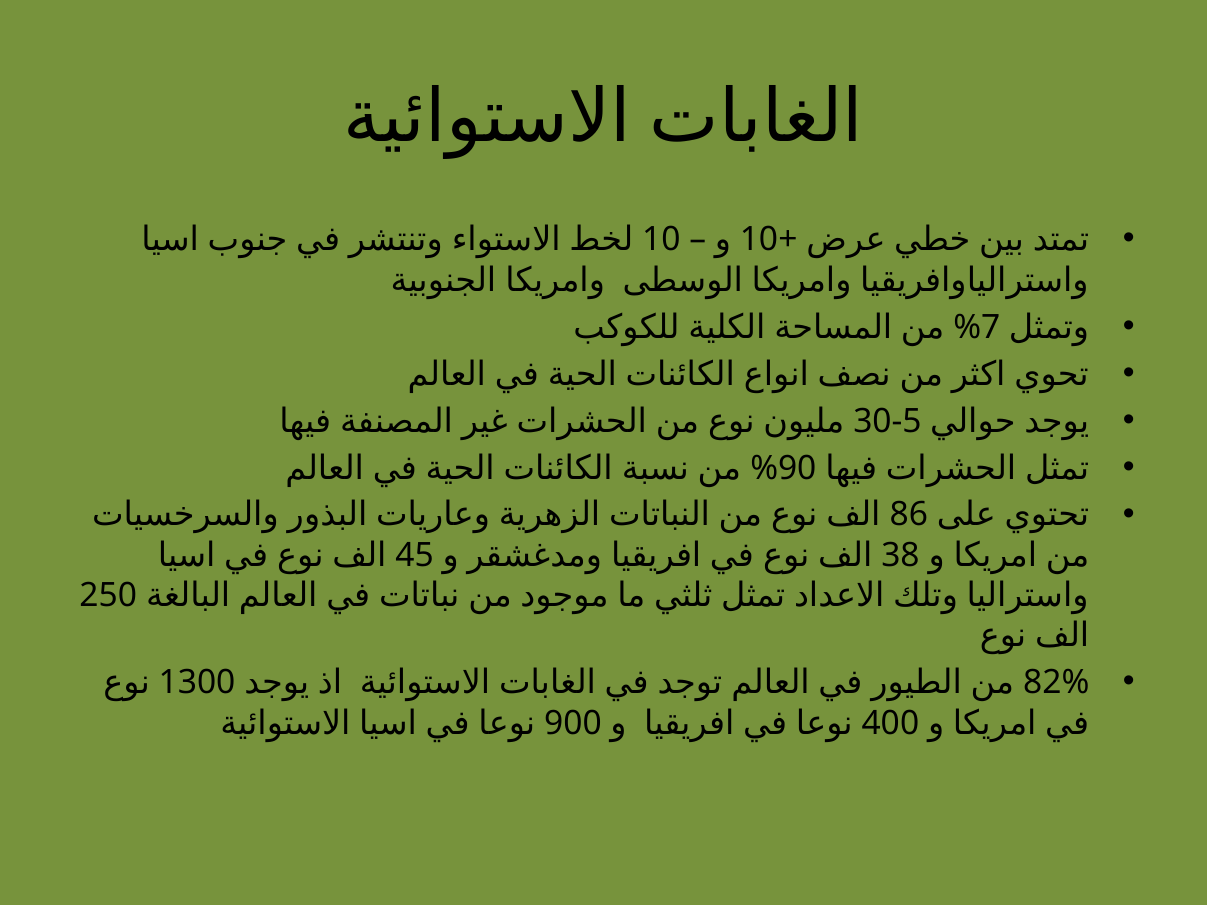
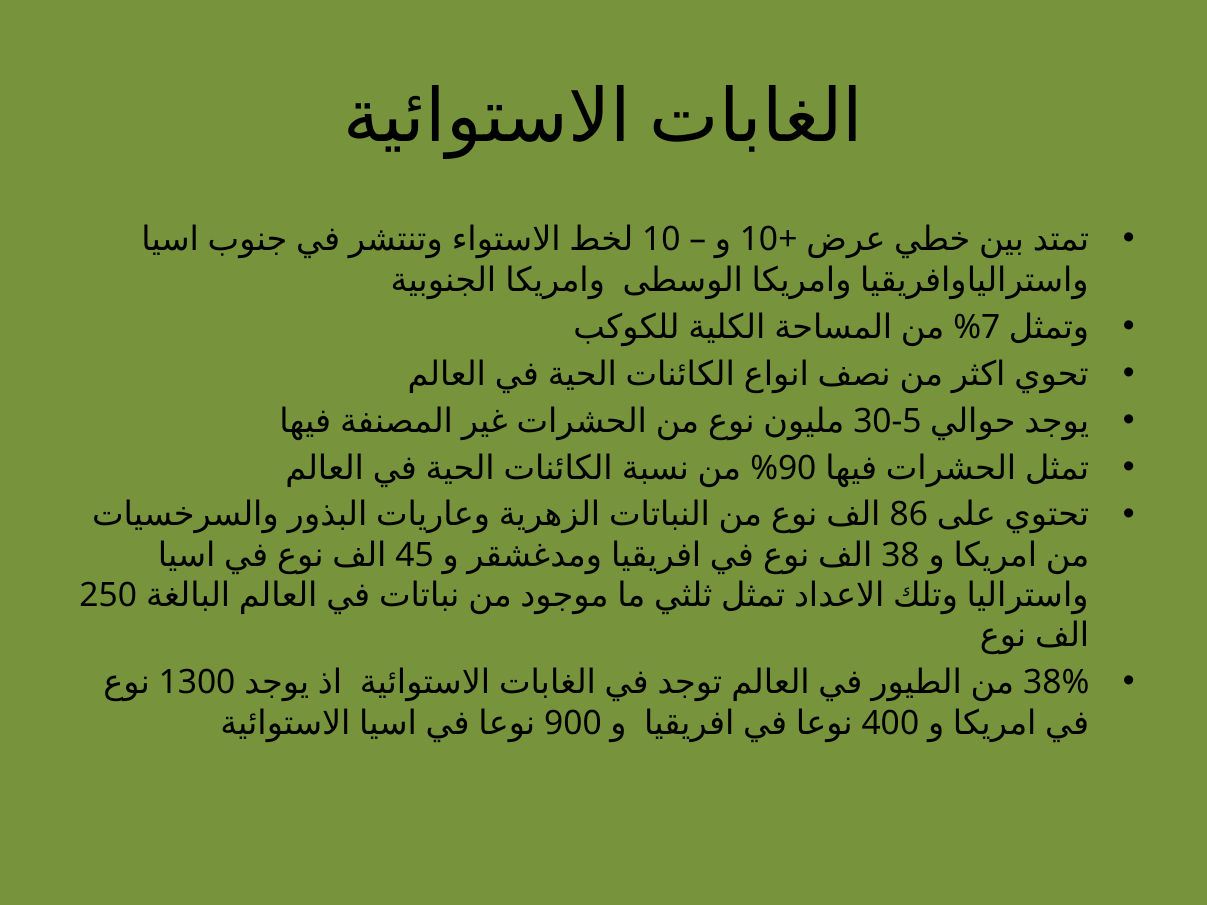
82%: 82% -> 38% (1056, 683)
